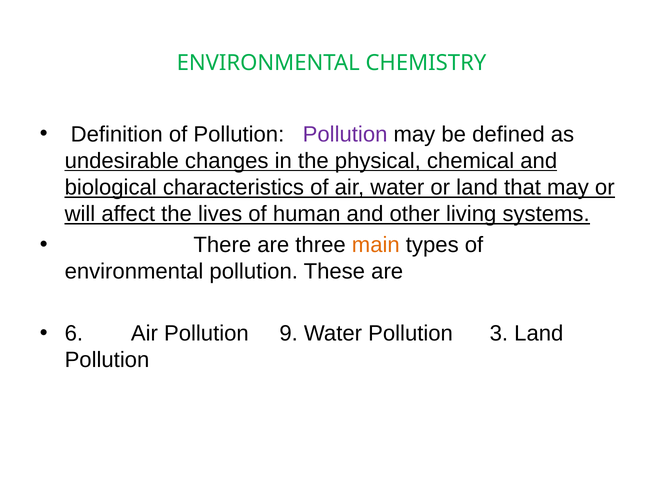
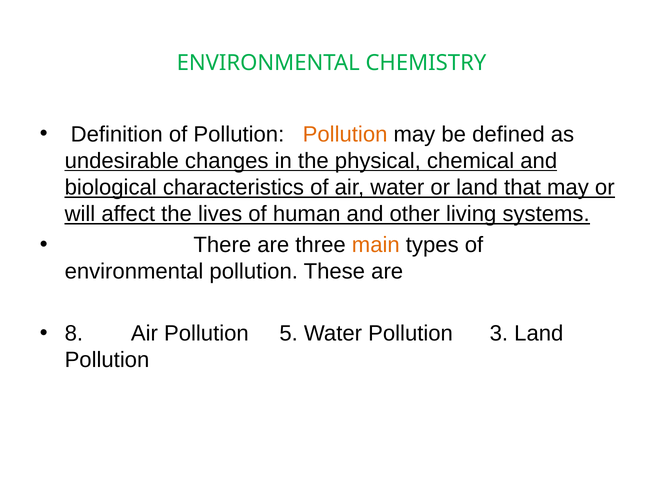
Pollution colour: purple -> orange (345, 134)
6: 6 -> 8 (74, 333)
9: 9 -> 5 (289, 333)
